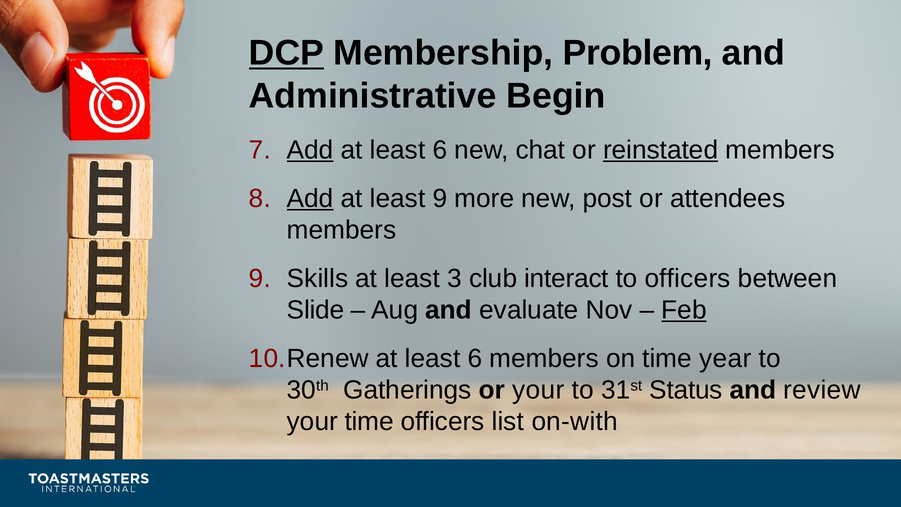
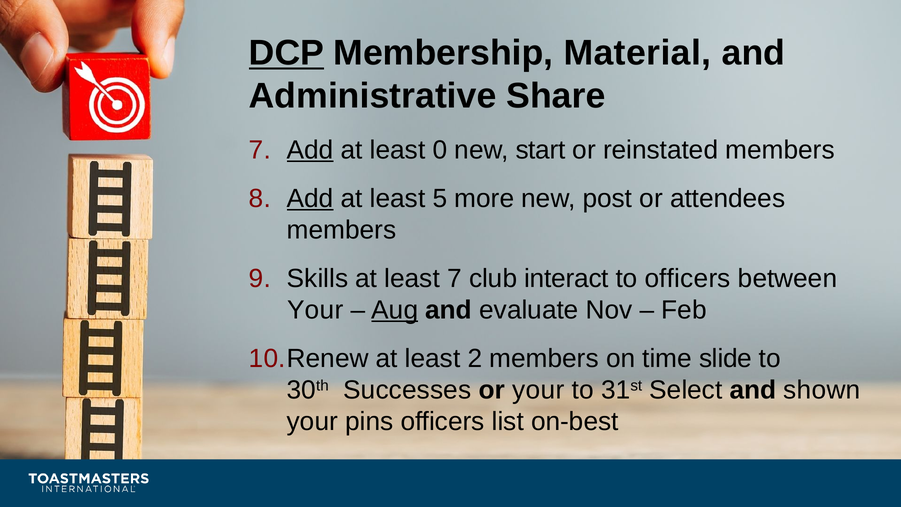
Problem: Problem -> Material (637, 53)
Begin: Begin -> Share (556, 96)
6: 6 -> 0 (440, 150)
chat: chat -> start (541, 150)
reinstated underline: present -> none (661, 150)
least 9: 9 -> 5 (440, 198)
least 3: 3 -> 7 (454, 278)
Slide: Slide -> Your (315, 310)
Aug underline: none -> present (395, 310)
Feb underline: present -> none (684, 310)
6: 6 -> 2 (475, 358)
year: year -> slide (726, 358)
Gatherings: Gatherings -> Successes (407, 390)
Status: Status -> Select (686, 390)
review: review -> shown (822, 390)
your time: time -> pins (369, 421)
on-with: on-with -> on-best (575, 421)
